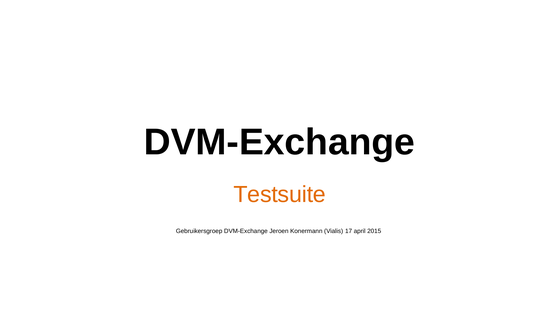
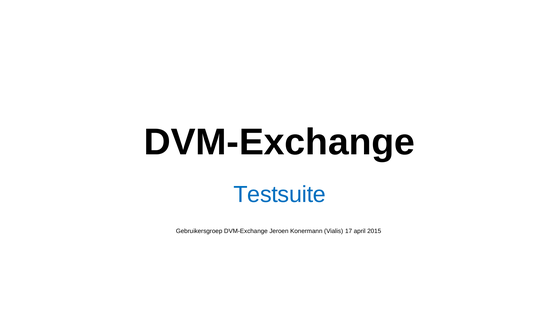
Testsuite colour: orange -> blue (280, 195)
